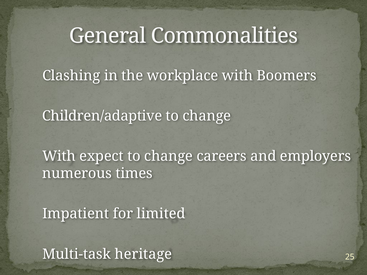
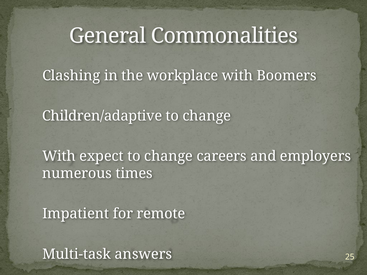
limited: limited -> remote (161, 214)
heritage: heritage -> answers (143, 254)
